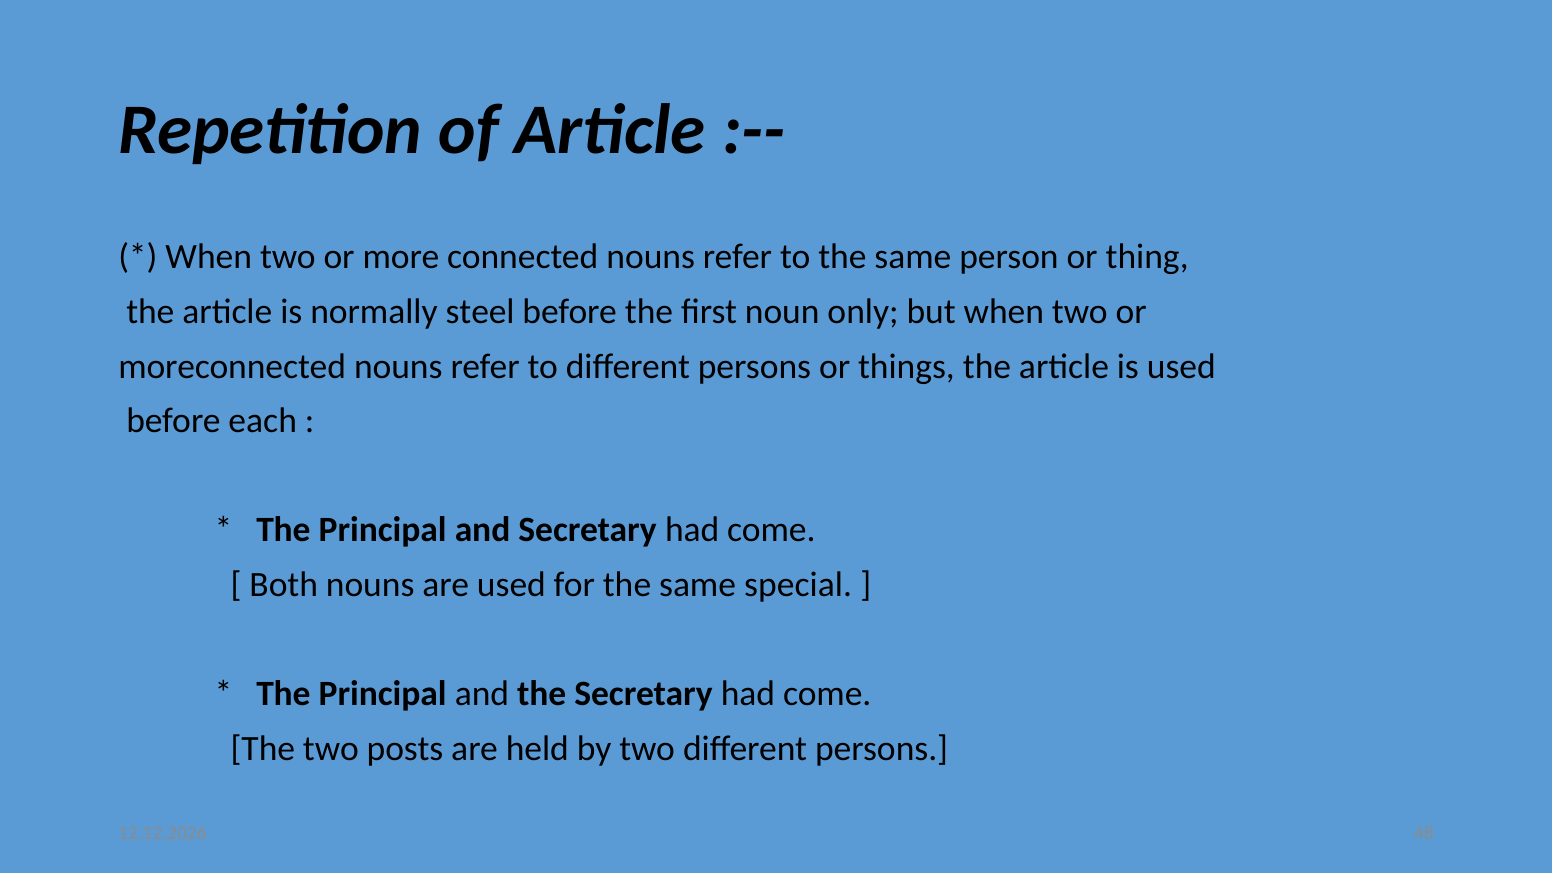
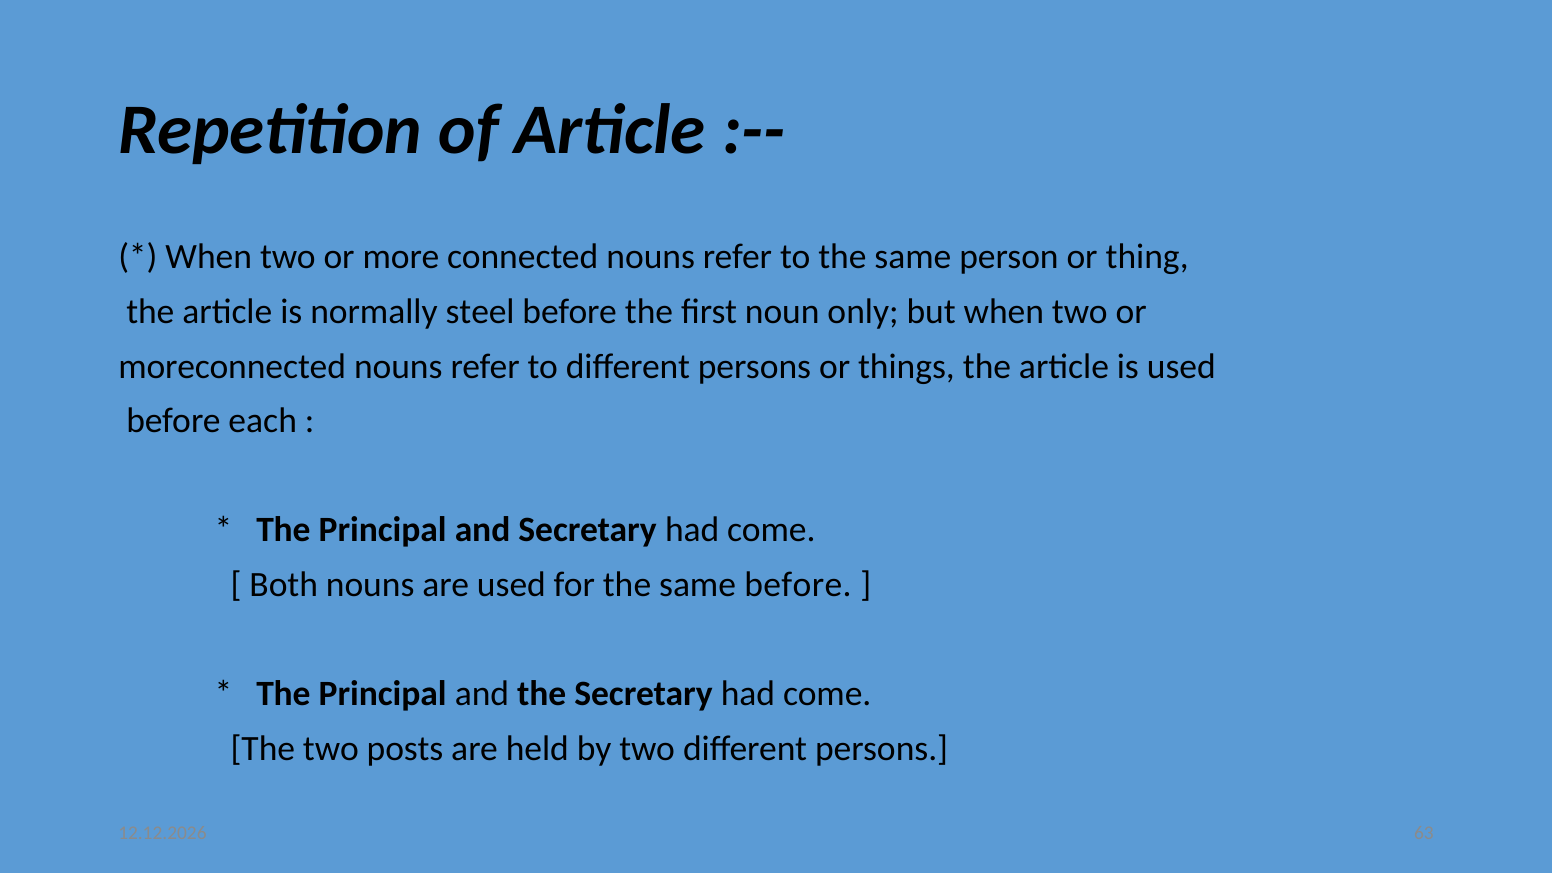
same special: special -> before (798, 585)
48: 48 -> 63 (1424, 834)
